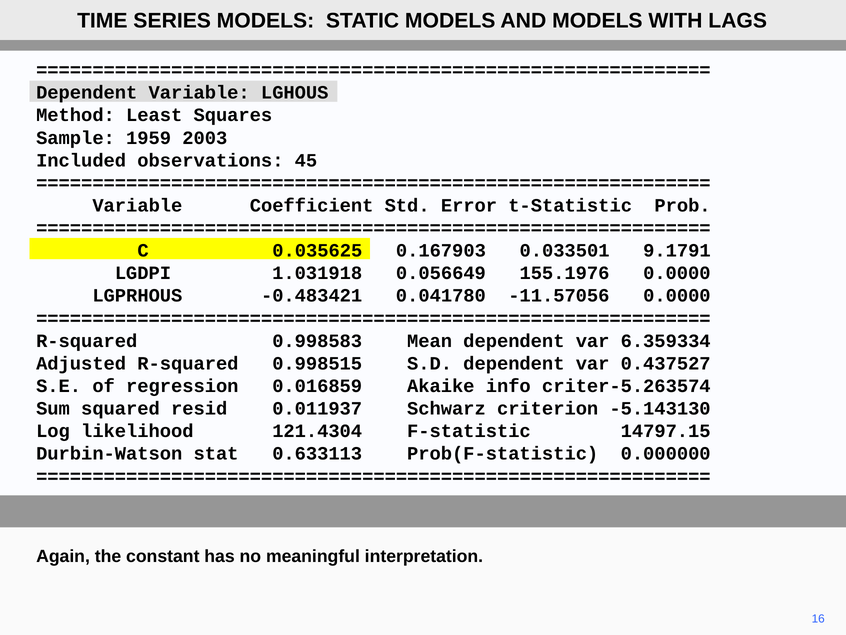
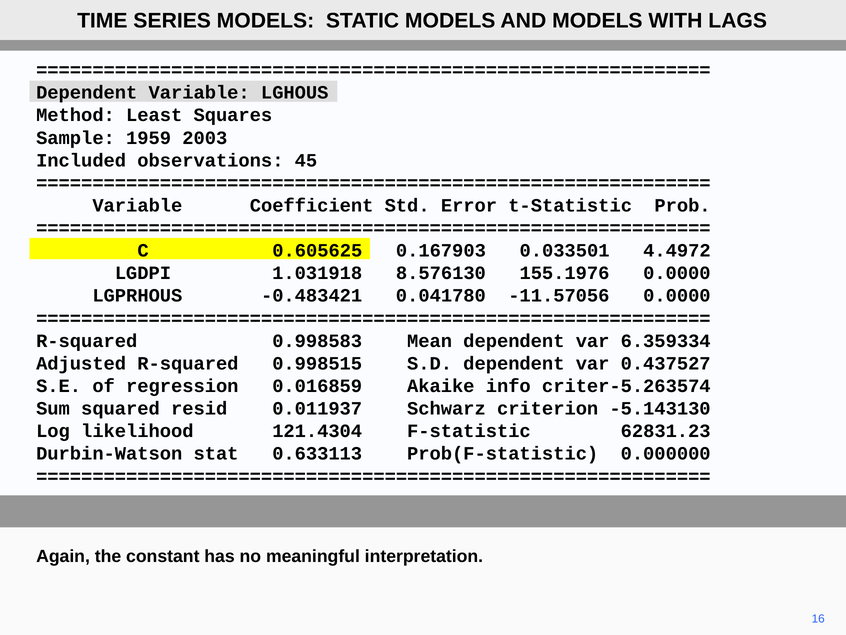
0.035625: 0.035625 -> 0.605625 (317, 250)
9.1791: 9.1791 -> 4.4972 (677, 250)
0.056649: 0.056649 -> 8.576130 (441, 273)
14797.15: 14797.15 -> 62831.23 (666, 431)
